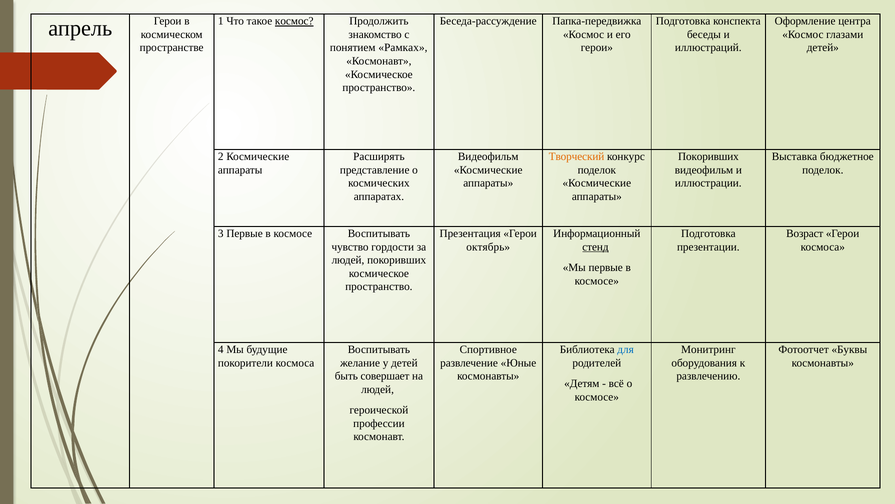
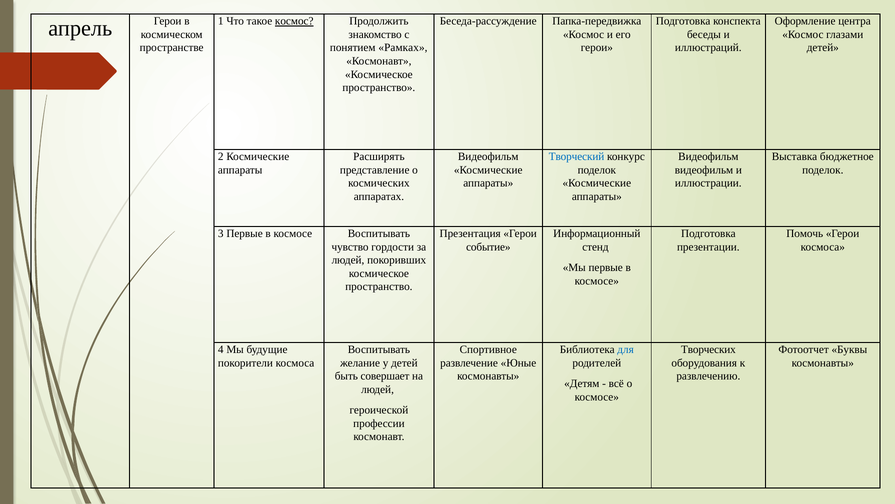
Творческий colour: orange -> blue (577, 156)
Покоривших: Покоривших -> Видеофильм (708, 156)
Возраст: Возраст -> Помочь (805, 233)
октябрь: октябрь -> событие (488, 247)
стенд underline: present -> none (595, 247)
Монитринг: Монитринг -> Творческих (708, 349)
